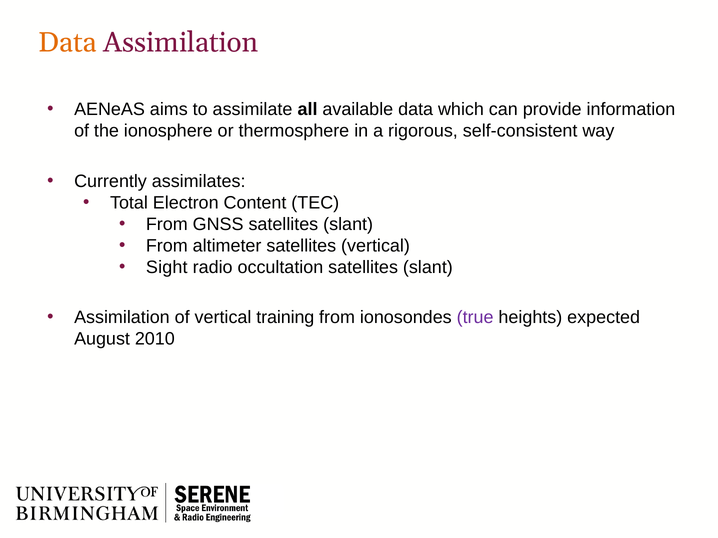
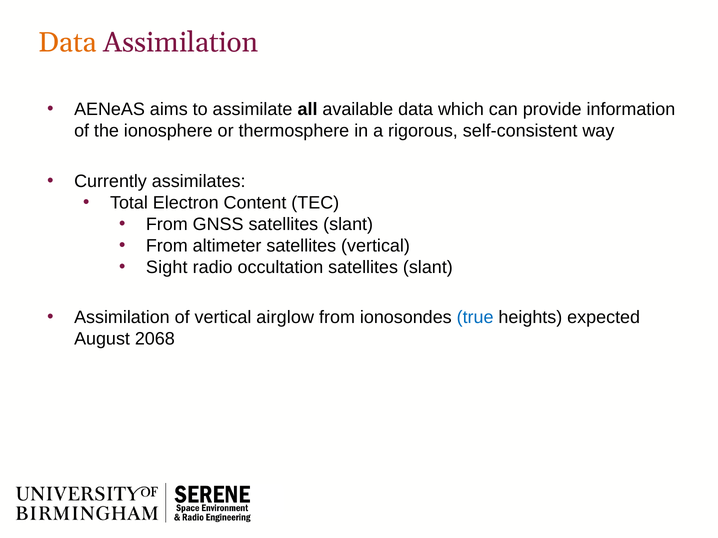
training: training -> airglow (285, 318)
true colour: purple -> blue (475, 318)
2010: 2010 -> 2068 (155, 339)
